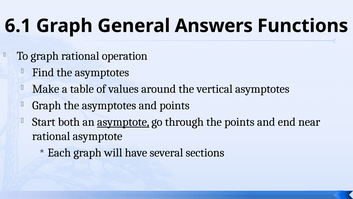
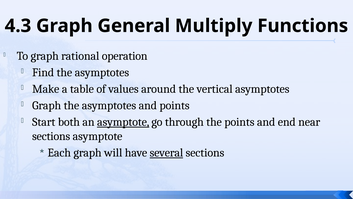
6.1: 6.1 -> 4.3 (18, 26)
Answers: Answers -> Multiply (214, 26)
rational: rational -> sections (51, 136)
several underline: none -> present (166, 152)
